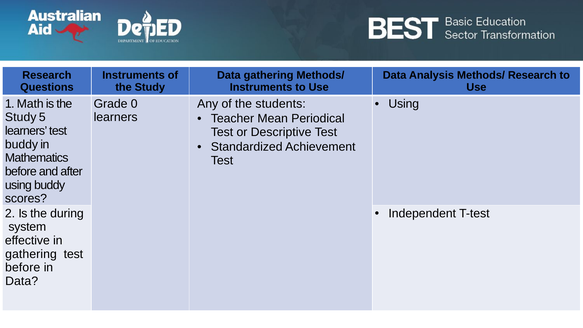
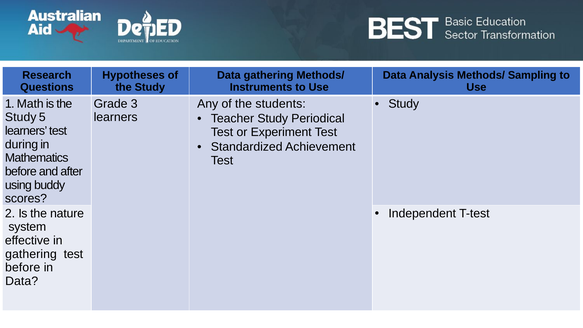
Instruments: Instruments -> Hypotheses (134, 75)
Methods/ Research: Research -> Sampling (532, 75)
Using: Using -> Study (404, 104)
0: 0 -> 3 (134, 104)
Teacher Mean: Mean -> Study (273, 118)
Descriptive: Descriptive -> Experiment (281, 132)
buddy: buddy -> during (22, 144)
during: during -> nature (67, 213)
